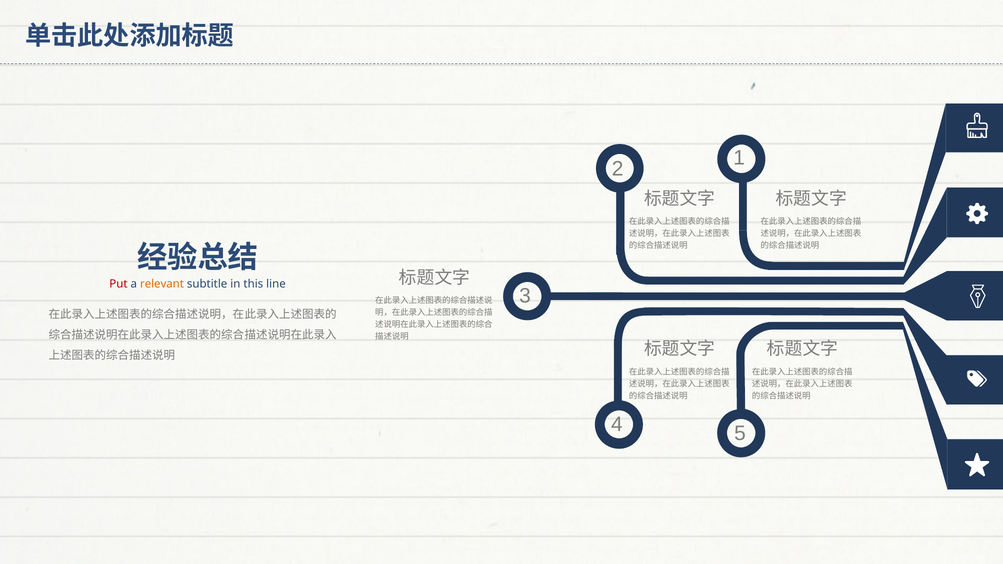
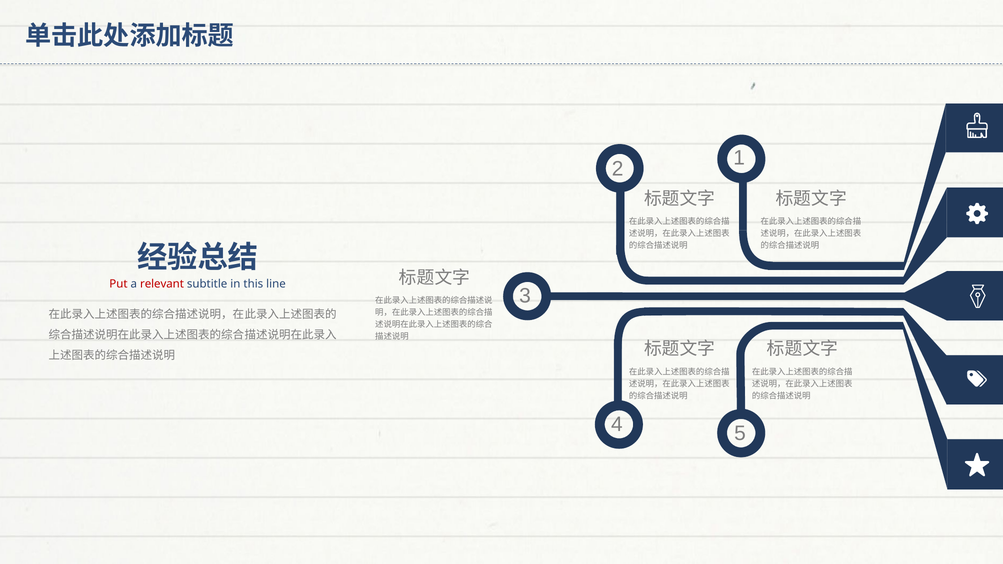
relevant colour: orange -> red (162, 284)
